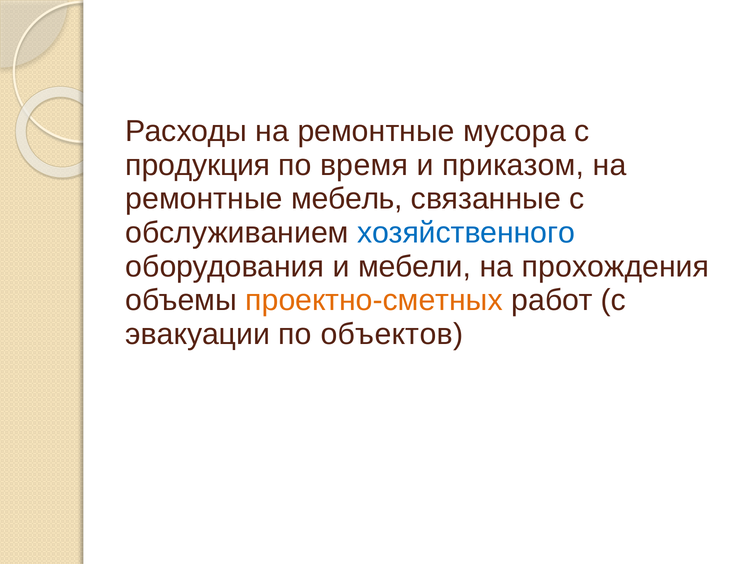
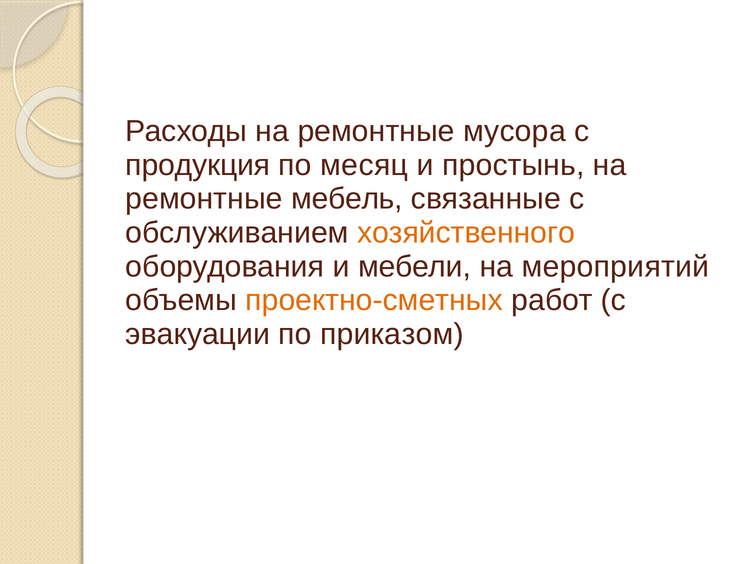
время: время -> месяц (364, 165)
приказом: приказом -> простынь (513, 165)
хозяйственного colour: blue -> orange (466, 233)
прохождения: прохождения -> мероприятий (615, 267)
объектов: объектов -> приказом (392, 334)
